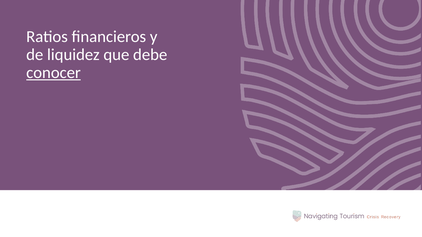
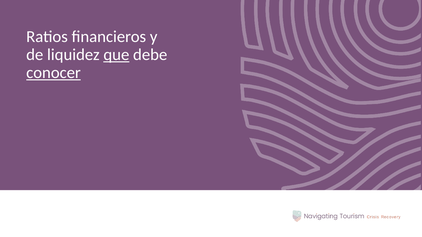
que underline: none -> present (116, 55)
